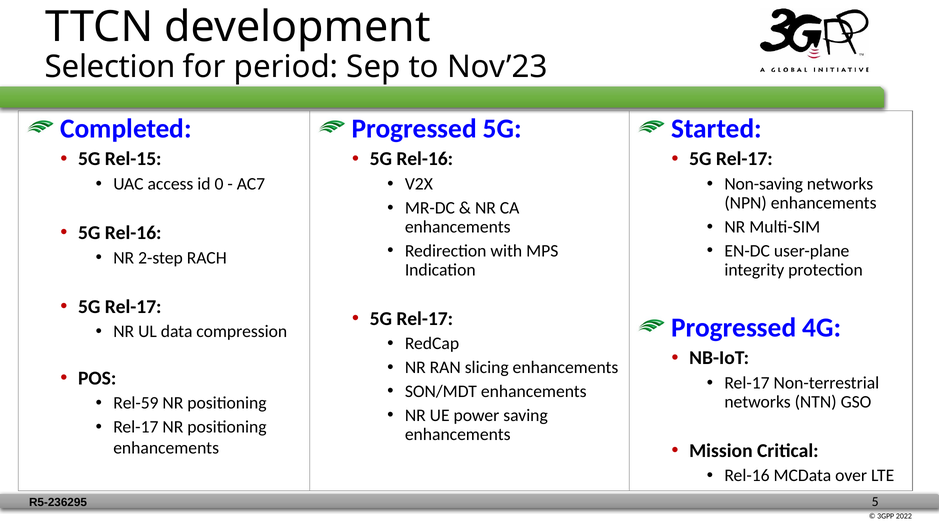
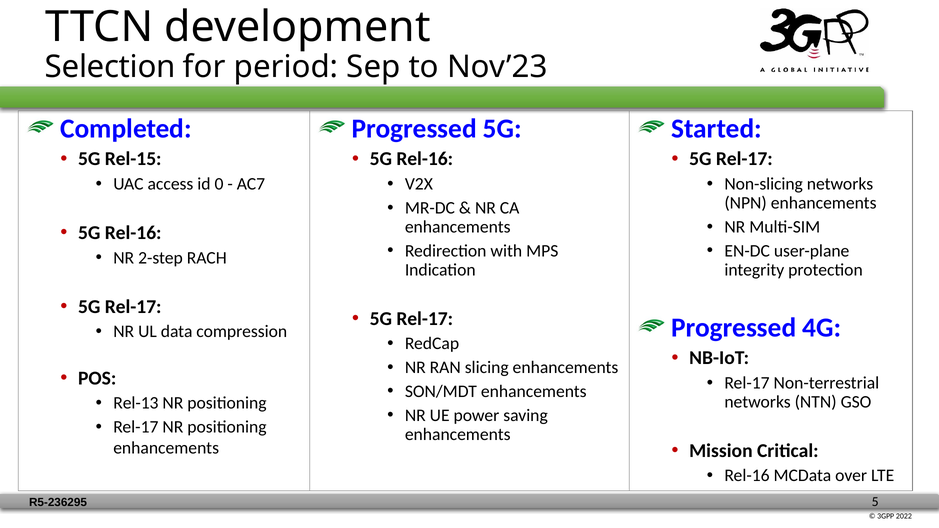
Non-saving: Non-saving -> Non-slicing (764, 184)
Rel-59: Rel-59 -> Rel-13 (136, 403)
